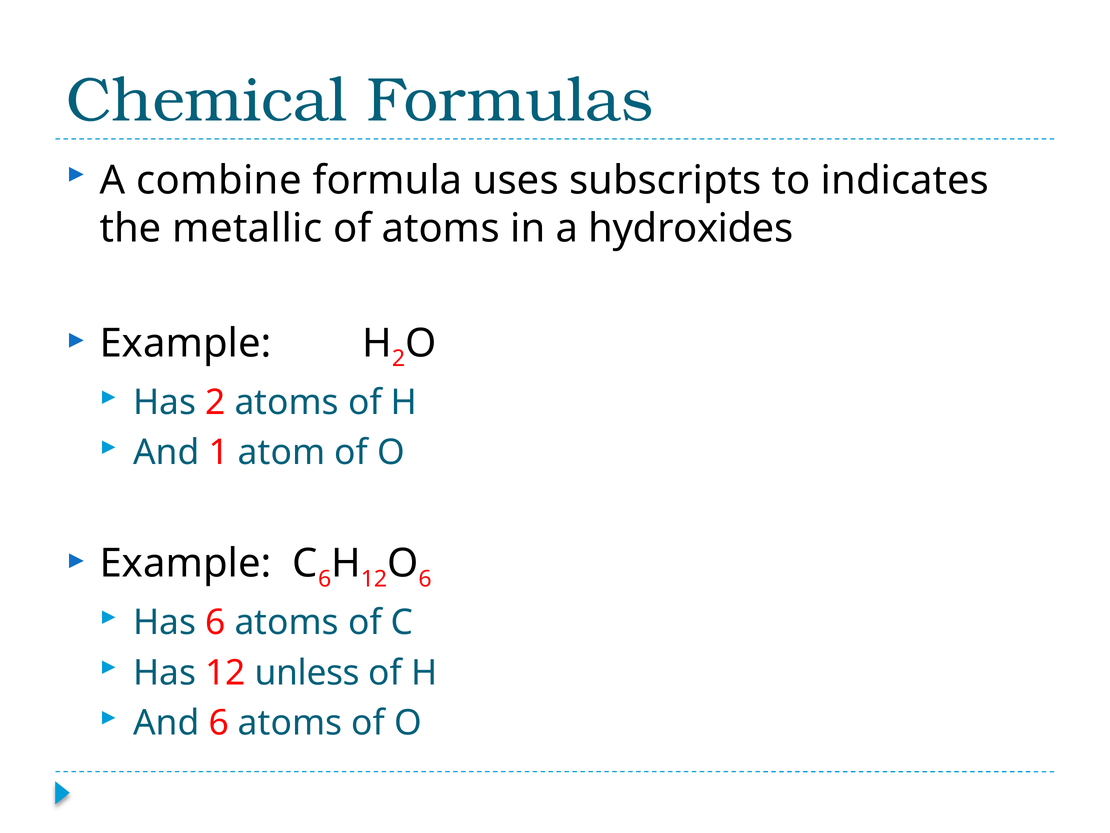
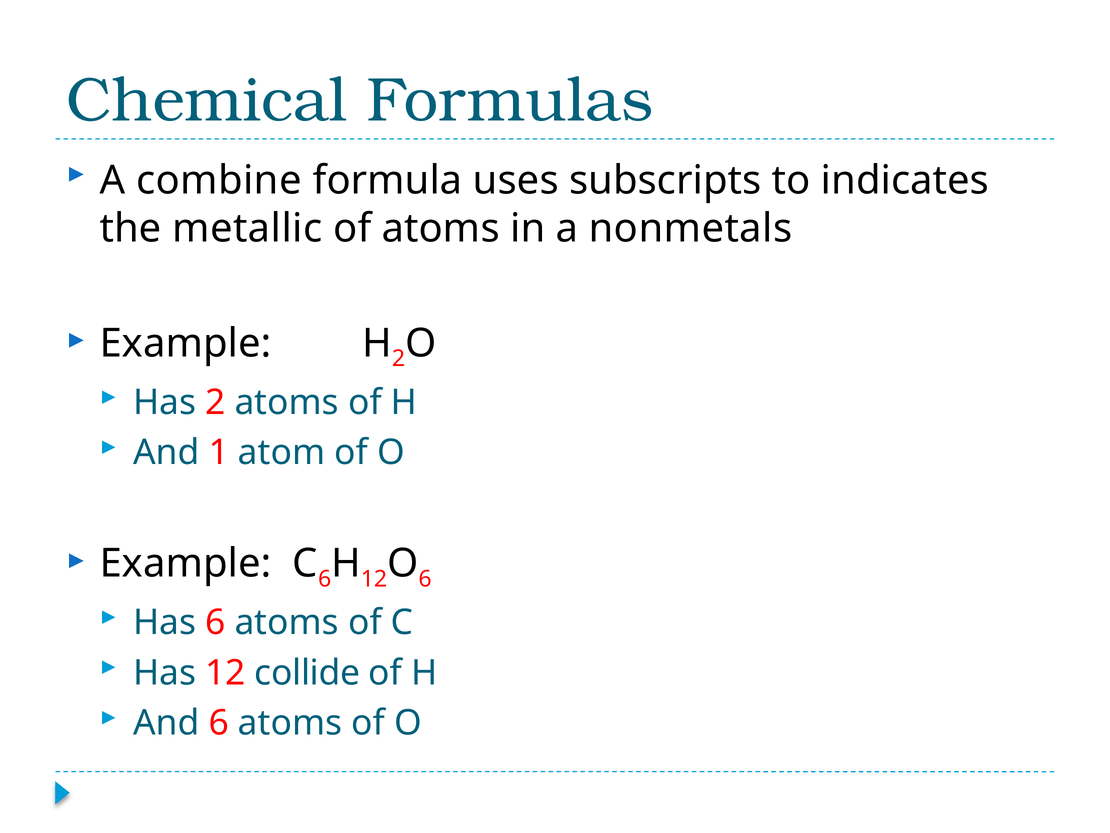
hydroxides: hydroxides -> nonmetals (690, 228)
unless: unless -> collide (307, 673)
